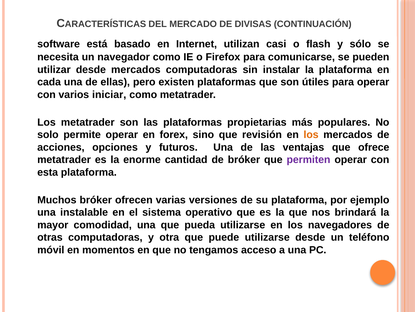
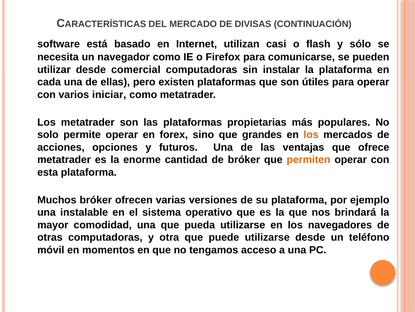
desde mercados: mercados -> comercial (136, 69)
revisión: revisión -> grandes (262, 135)
permiten colour: purple -> orange (309, 159)
